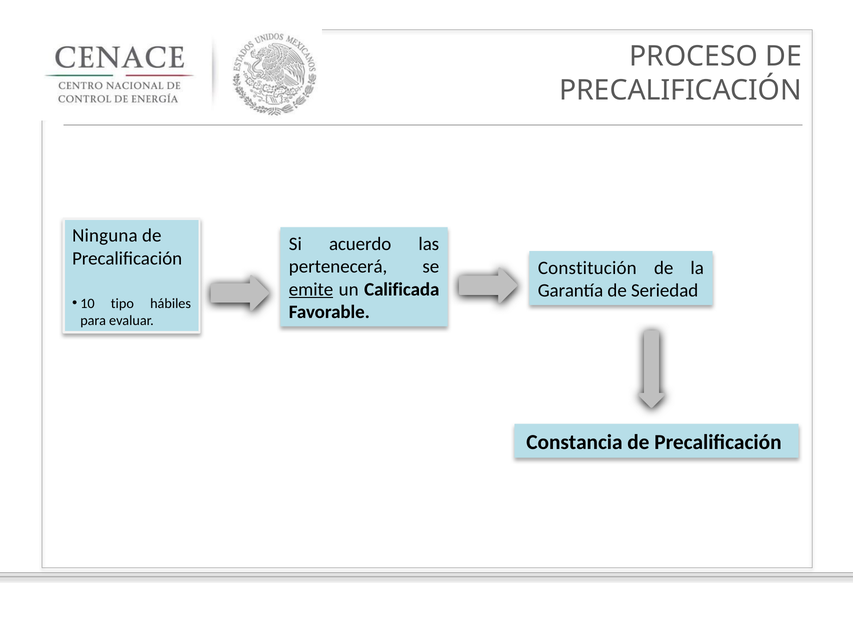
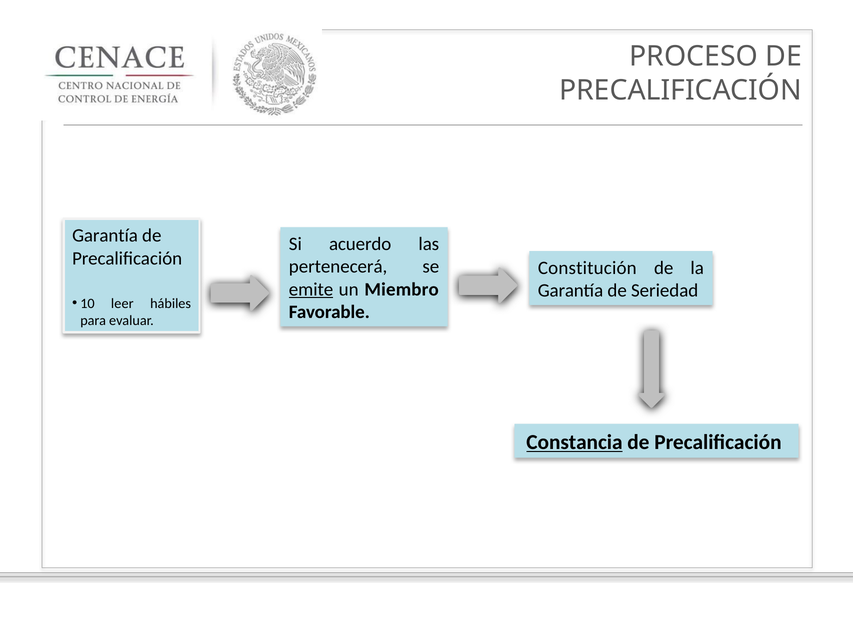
Ninguna: Ninguna -> Garantía (105, 236)
Calificada: Calificada -> Miembro (402, 290)
tipo: tipo -> leer (122, 304)
Constancia underline: none -> present (574, 443)
